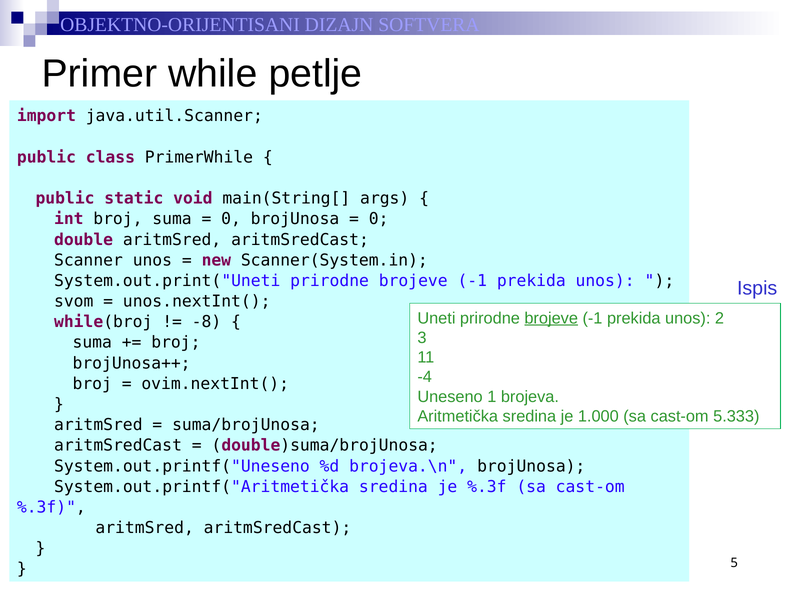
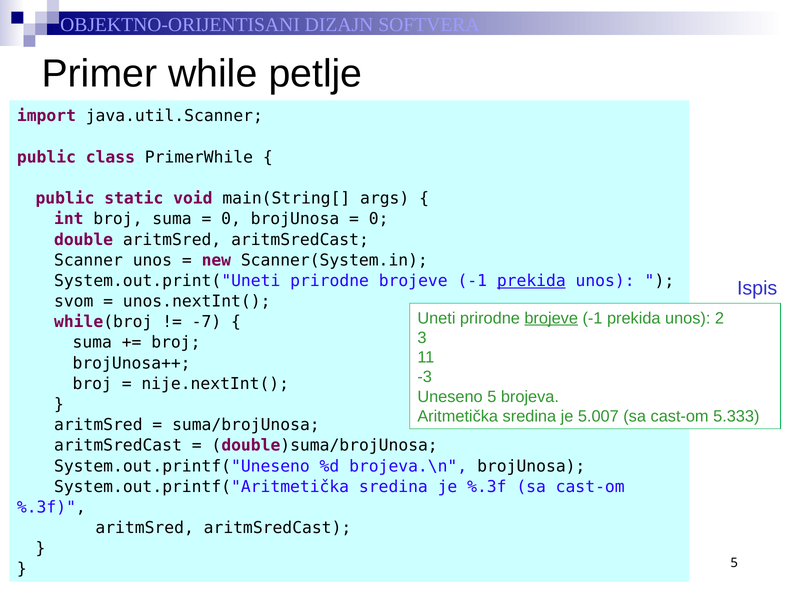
prekida underline: none -> present (531, 281)
-8: -8 -> -7 (206, 322)
-4: -4 -> -3 (425, 377)
ovim.nextInt(: ovim.nextInt( -> nije.nextInt( (215, 384)
Uneseno 1: 1 -> 5 (492, 397)
1.000: 1.000 -> 5.007 (598, 416)
